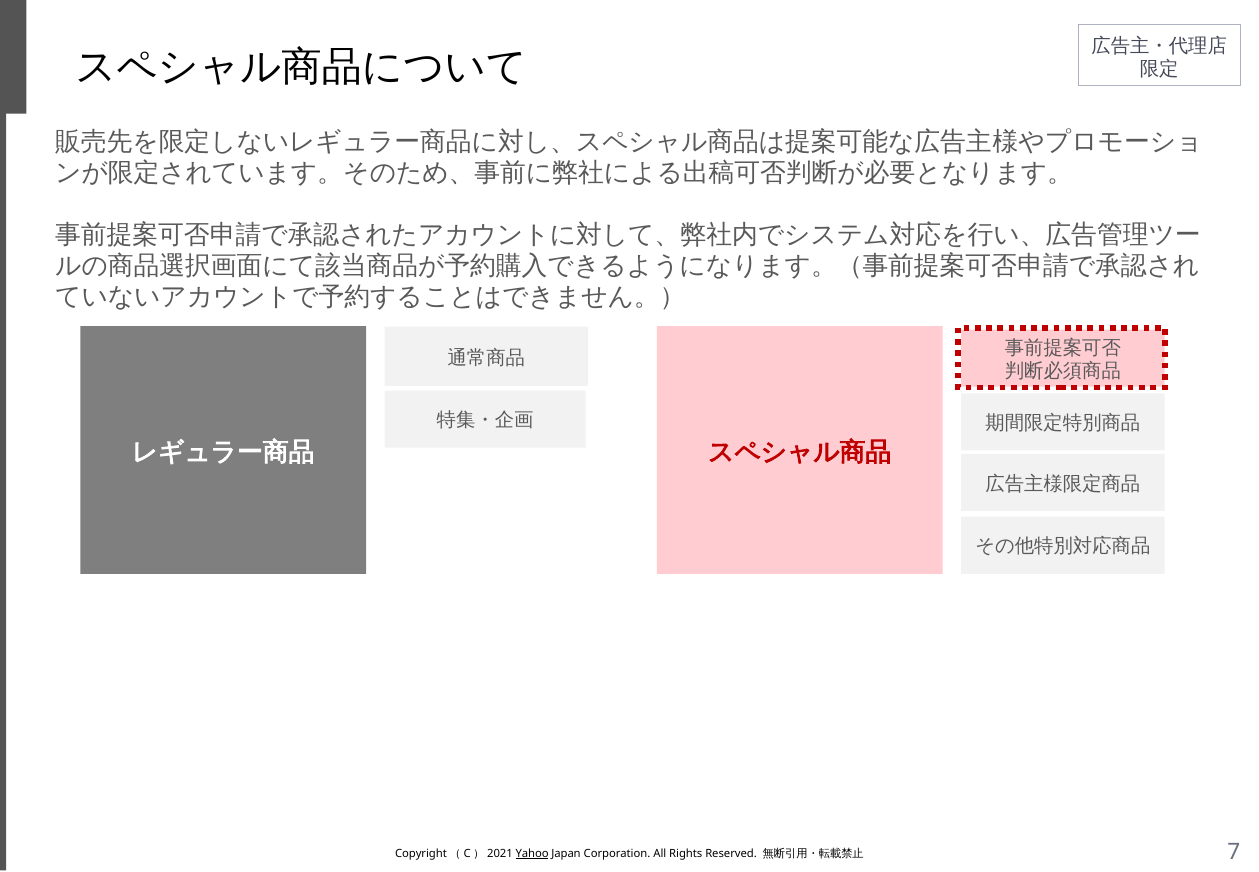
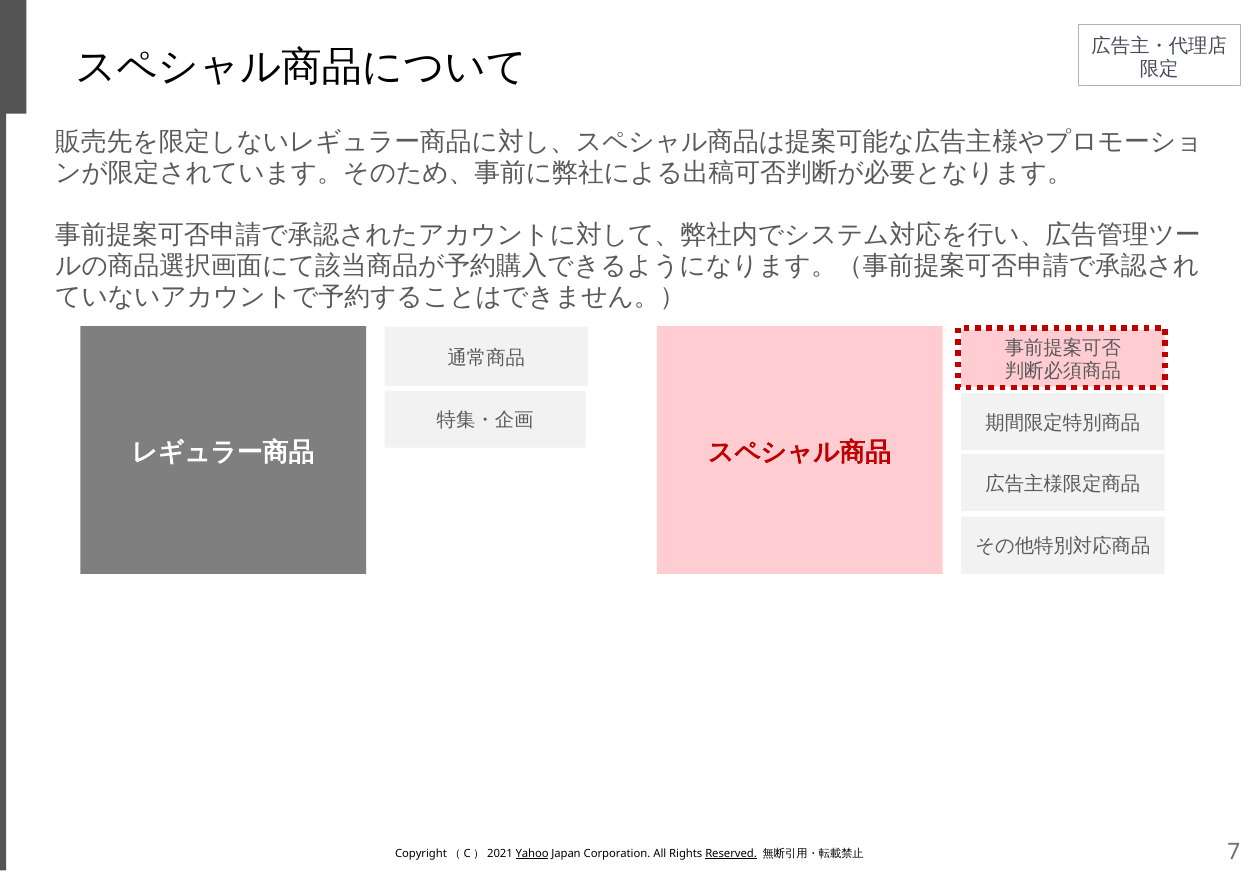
Reserved underline: none -> present (731, 853)
